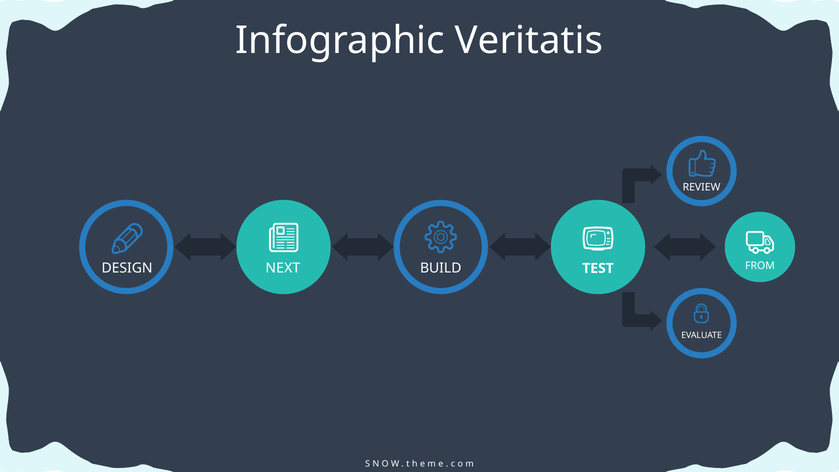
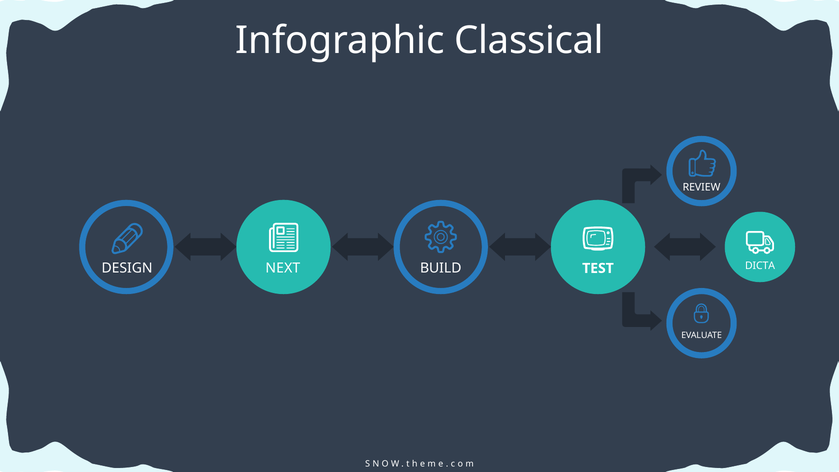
Veritatis: Veritatis -> Classical (529, 41)
FROM: FROM -> DICTA (760, 266)
